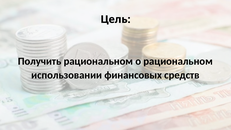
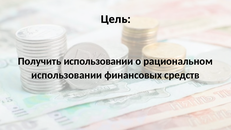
Получить рациональном: рациональном -> использовании (98, 61)
